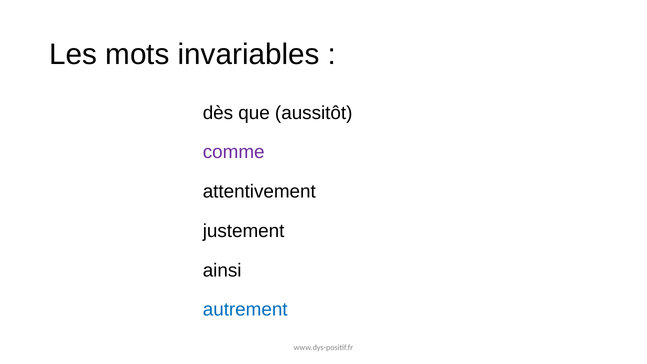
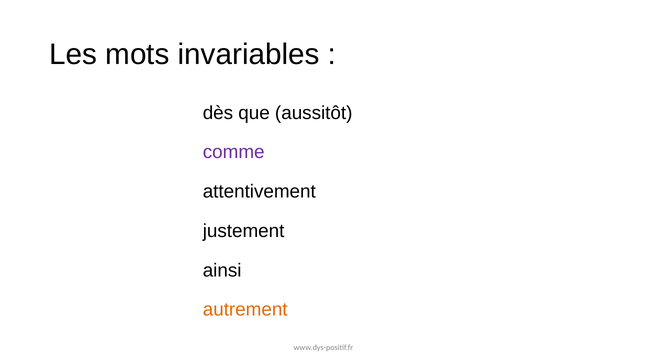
autrement colour: blue -> orange (245, 310)
